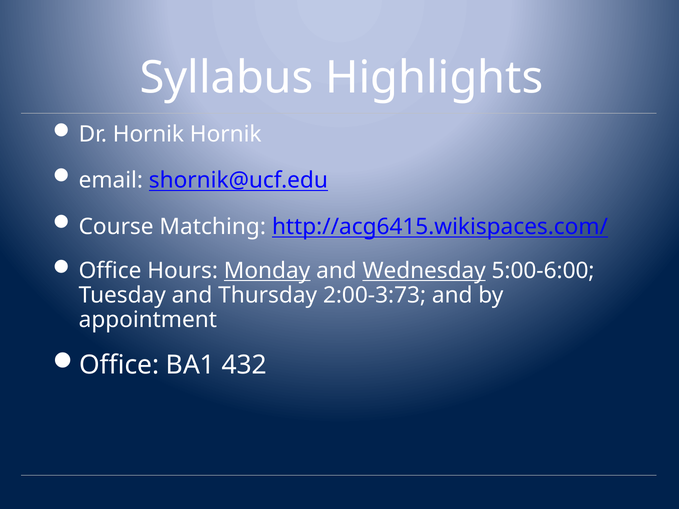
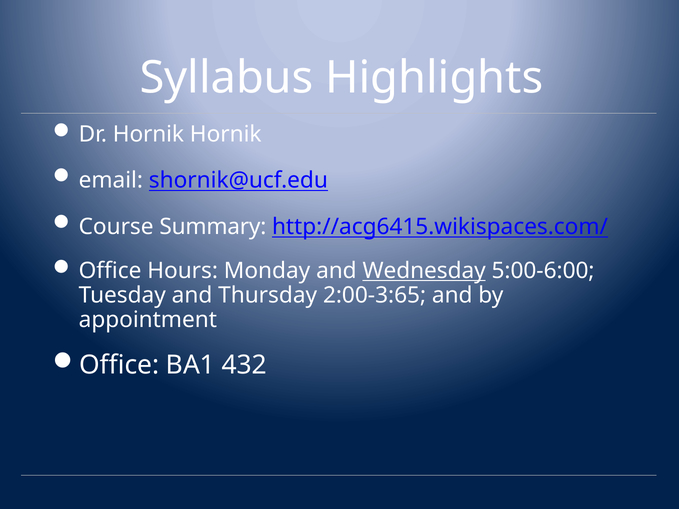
Matching: Matching -> Summary (213, 227)
Monday underline: present -> none (267, 271)
2:00-3:73: 2:00-3:73 -> 2:00-3:65 (375, 295)
